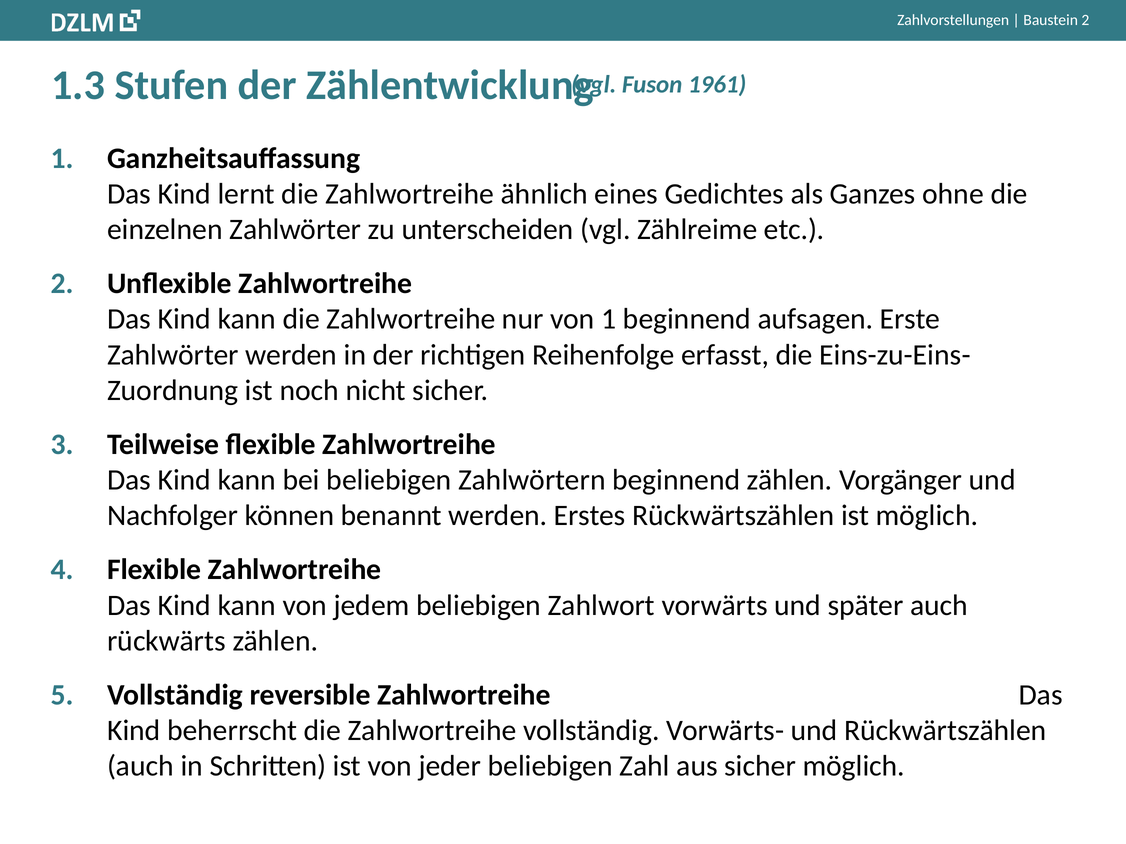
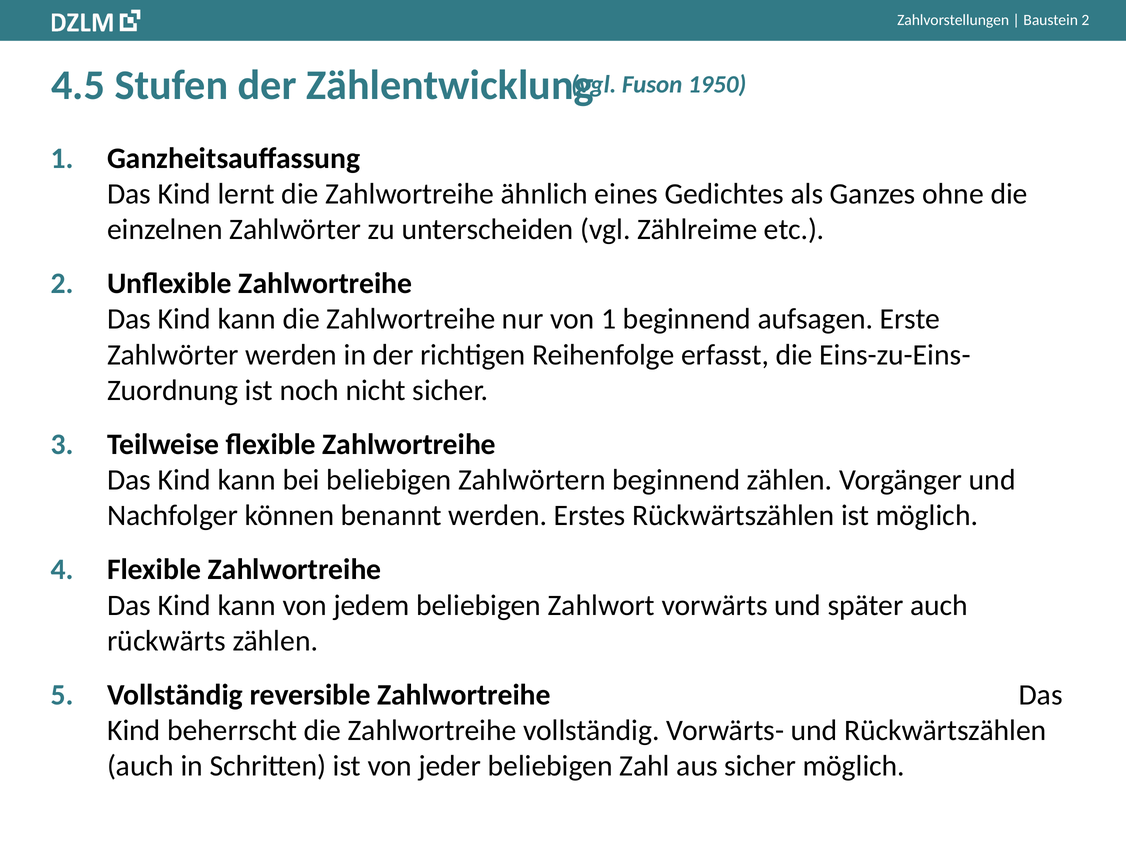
1.3: 1.3 -> 4.5 (78, 85)
1961: 1961 -> 1950 (717, 84)
